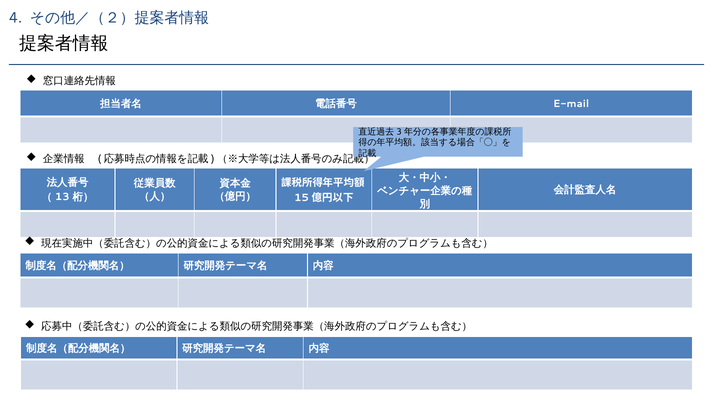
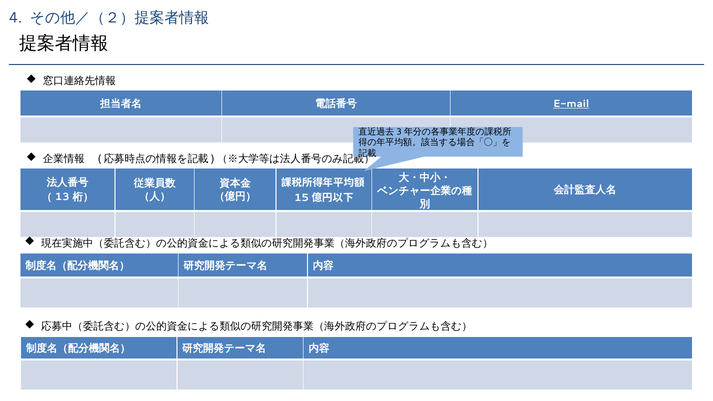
E-mail underline: none -> present (571, 104)
